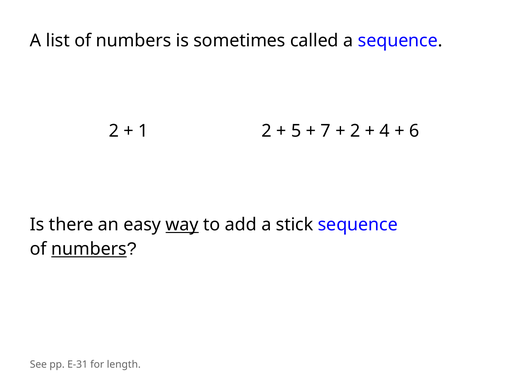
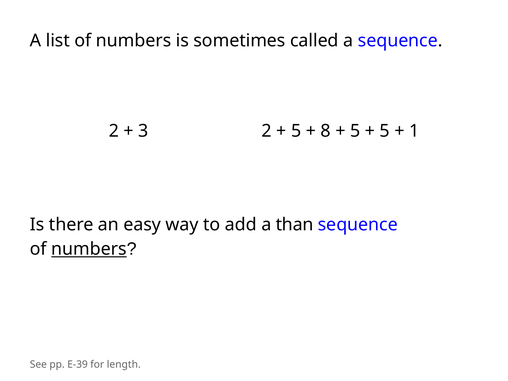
1: 1 -> 3 (143, 131)
7: 7 -> 8 (326, 131)
2: 2 -> 5 (355, 131)
4: 4 -> 5 (385, 131)
6: 6 -> 1 (414, 131)
way underline: present -> none (182, 225)
stick: stick -> than (295, 225)
E-31: E-31 -> E-39 (78, 364)
